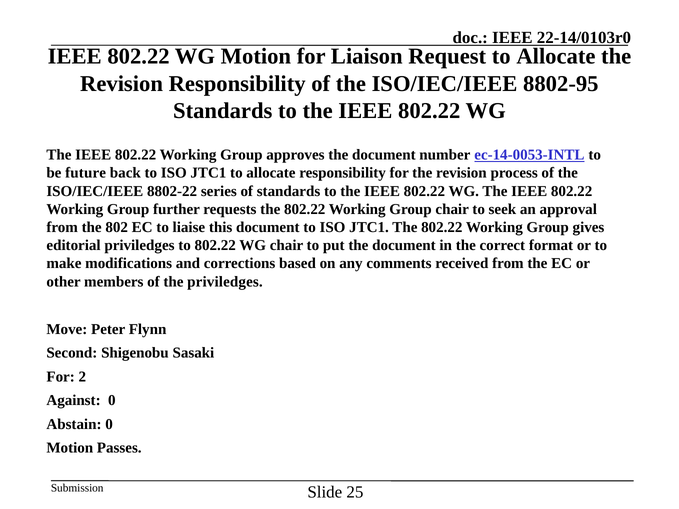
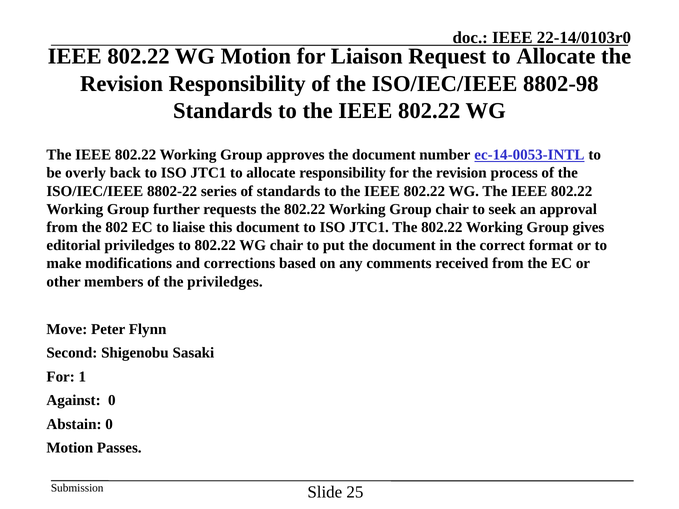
8802-95: 8802-95 -> 8802-98 (561, 84)
future: future -> overly (86, 173)
2: 2 -> 1 (82, 377)
